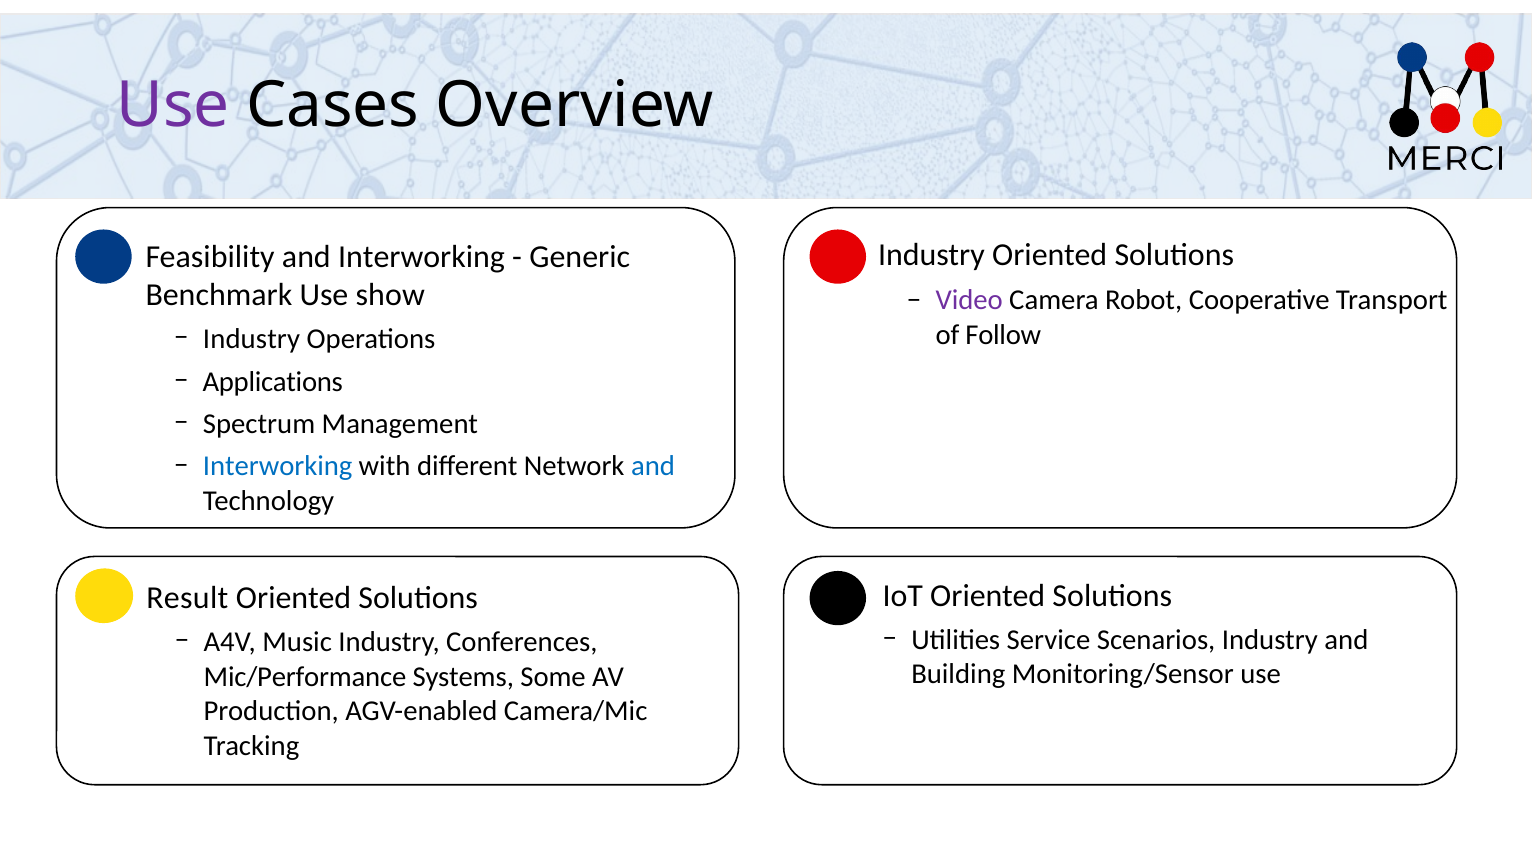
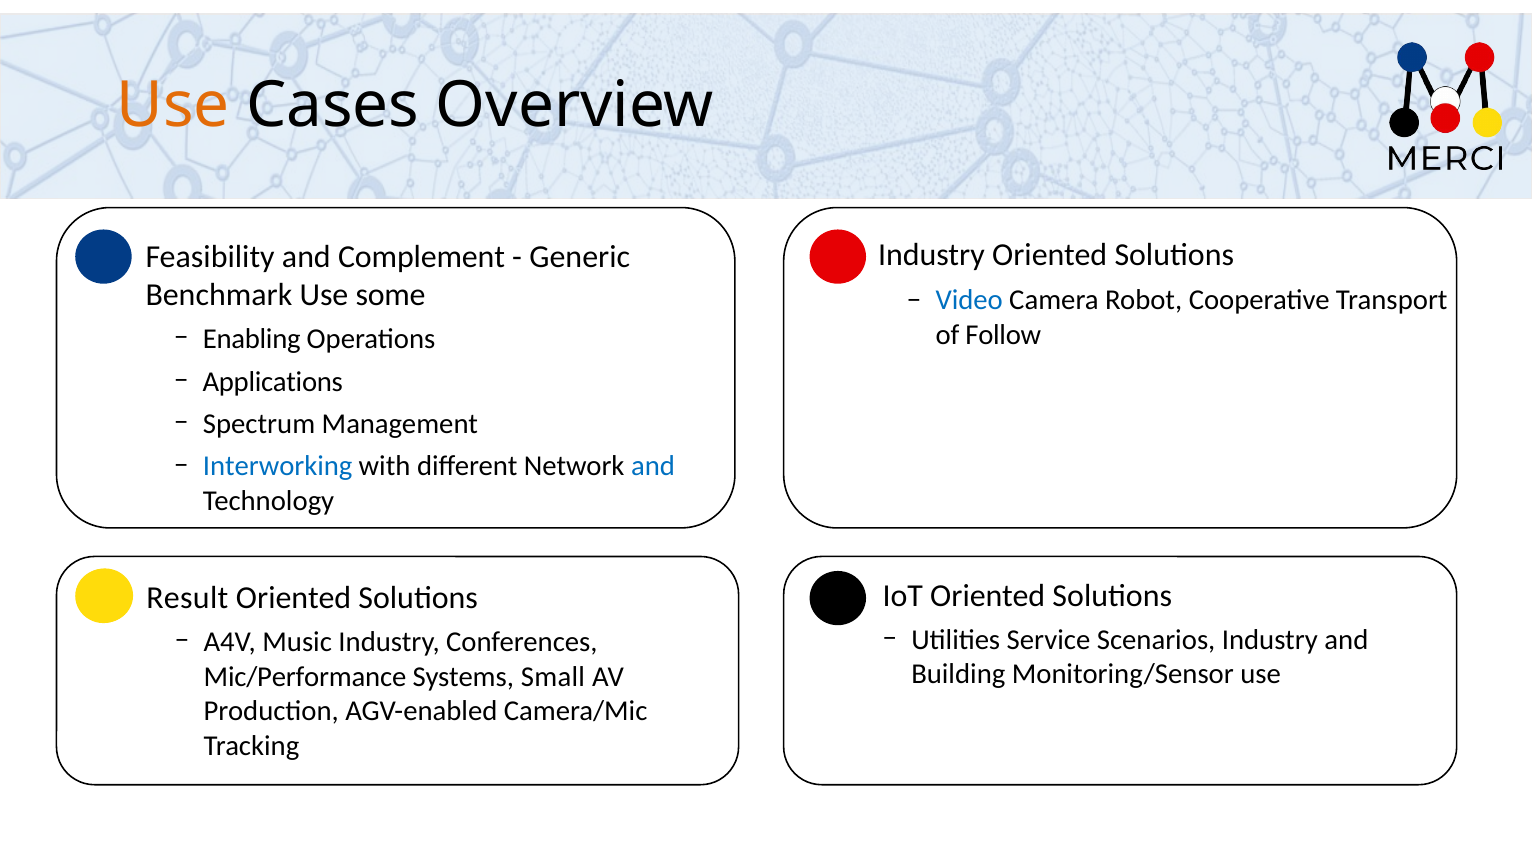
Use colour: purple -> orange (173, 106)
and Interworking: Interworking -> Complement (422, 257)
show: show -> some (391, 295)
Video colour: purple -> blue (969, 300)
Industry: Industry -> Enabling (252, 339)
Some: Some -> Small (553, 676)
